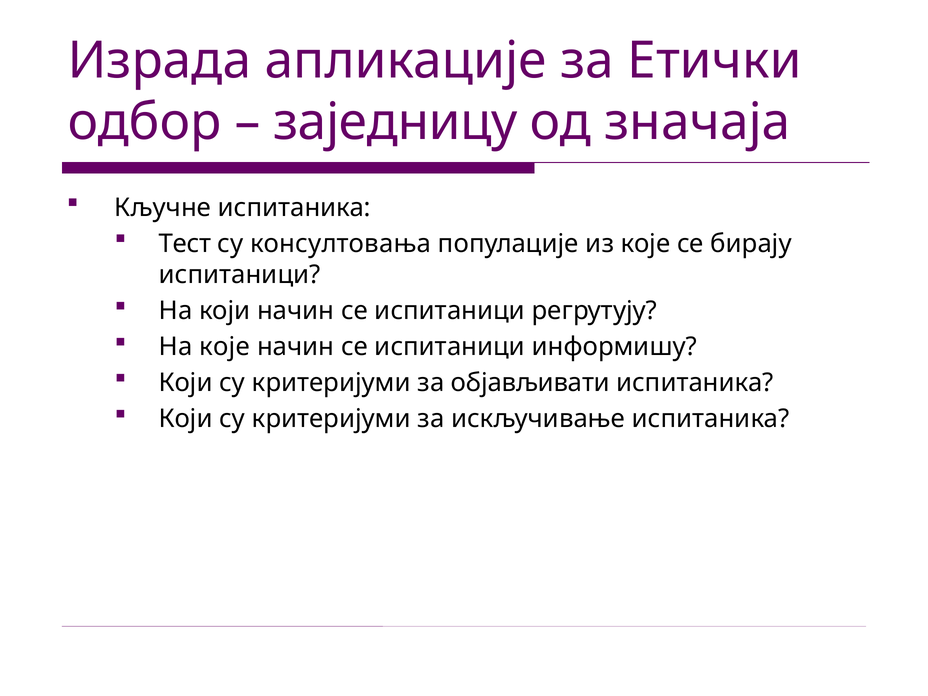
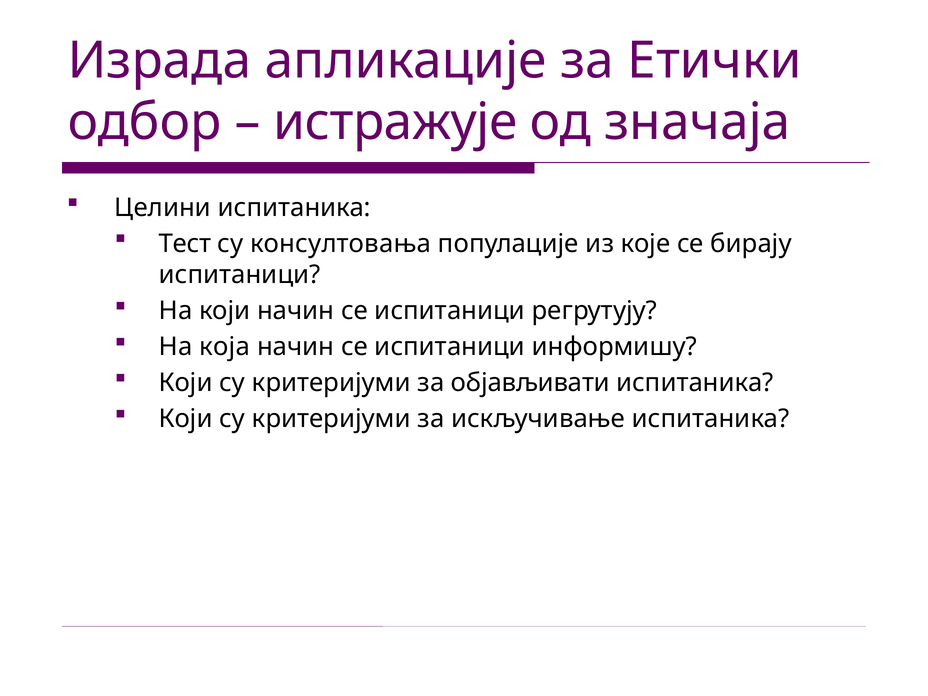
заједницу: заједницу -> истражује (395, 122)
Кључне: Кључне -> Целини (163, 208)
На које: које -> која (225, 347)
